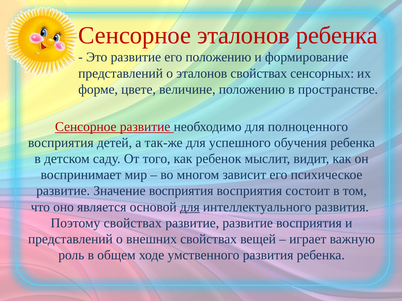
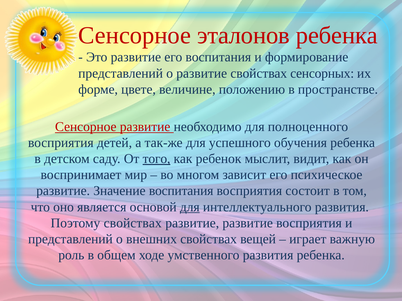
его положению: положению -> воспитания (218, 57)
о эталонов: эталонов -> развитие (202, 73)
того underline: none -> present (157, 159)
Значение восприятия: восприятия -> воспитания (181, 191)
